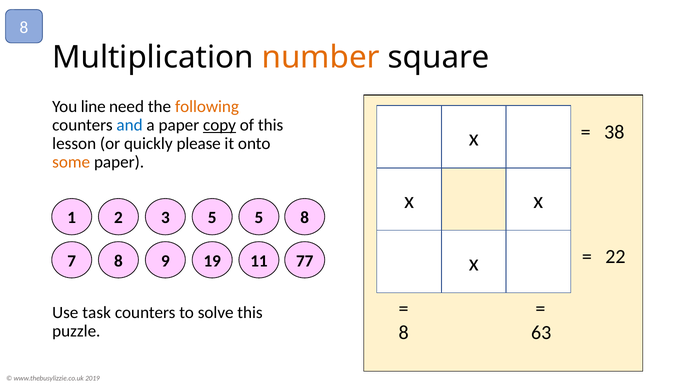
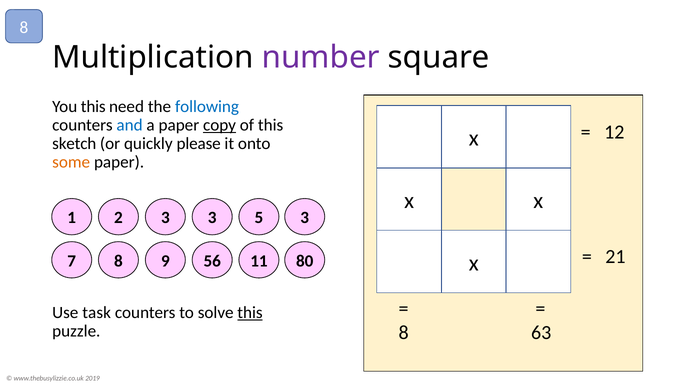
number colour: orange -> purple (321, 58)
You line: line -> this (93, 107)
following colour: orange -> blue (207, 107)
38: 38 -> 12 (614, 132)
lesson: lesson -> sketch (74, 144)
1 5: 5 -> 3 (212, 218)
5 8: 8 -> 3 (305, 218)
22: 22 -> 21 (615, 257)
19: 19 -> 56 (212, 261)
77: 77 -> 80 (305, 261)
this underline: none -> present (250, 313)
